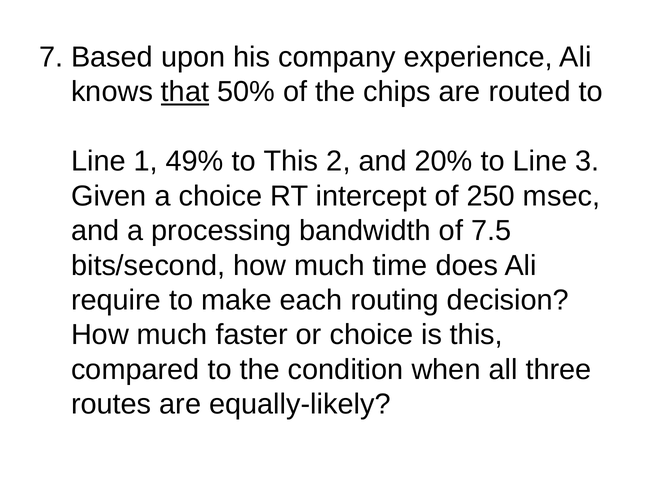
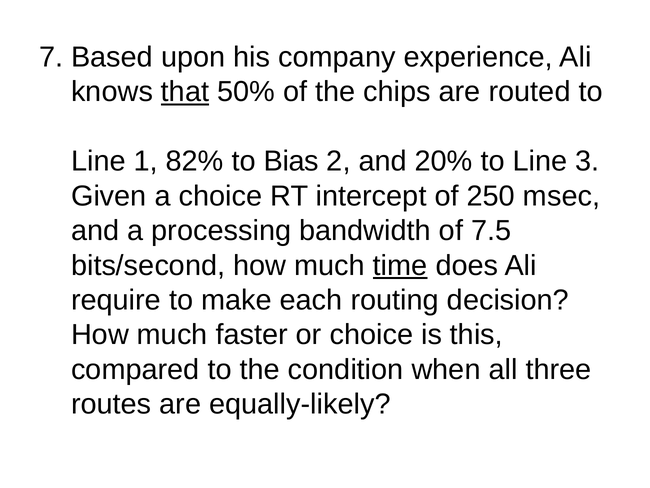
49%: 49% -> 82% (195, 161)
to This: This -> Bias (291, 161)
time underline: none -> present (400, 265)
